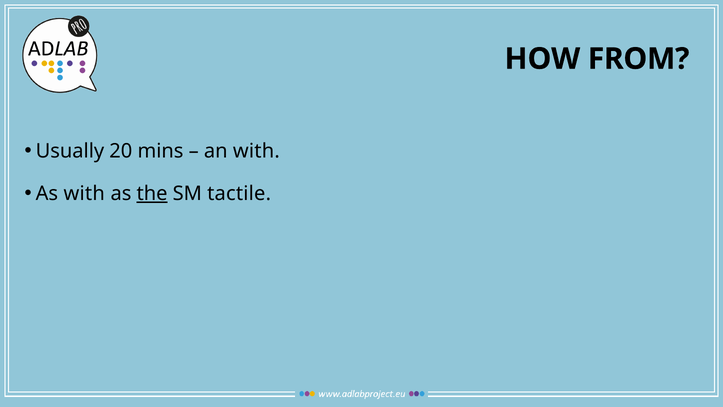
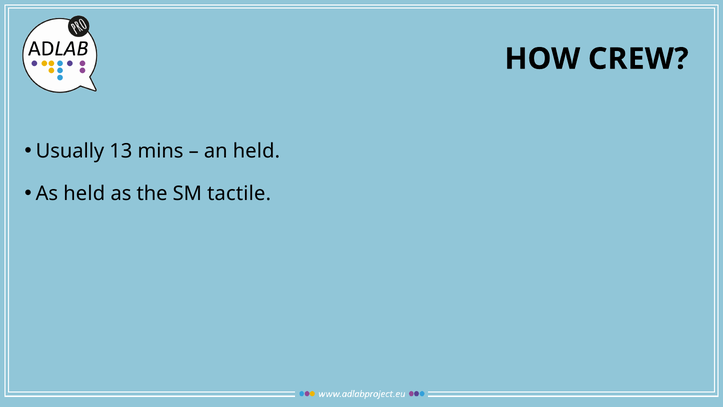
FROM: FROM -> CREW (638, 59)
20: 20 -> 13 (121, 151)
an with: with -> held (256, 151)
As with: with -> held (84, 193)
the underline: present -> none (152, 193)
